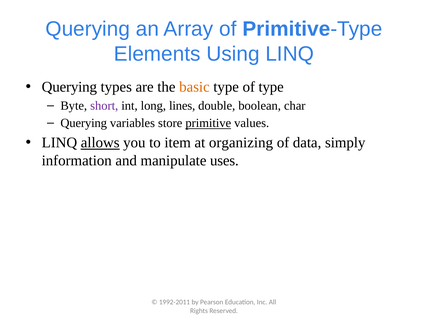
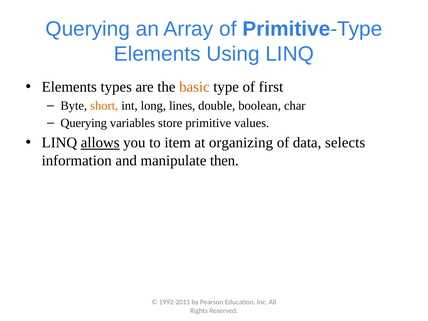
Querying: Querying -> Elements (69, 87)
of type: type -> first (271, 87)
short colour: purple -> orange (104, 106)
primitive underline: present -> none (208, 123)
simply: simply -> selects (345, 143)
uses: uses -> then (224, 161)
